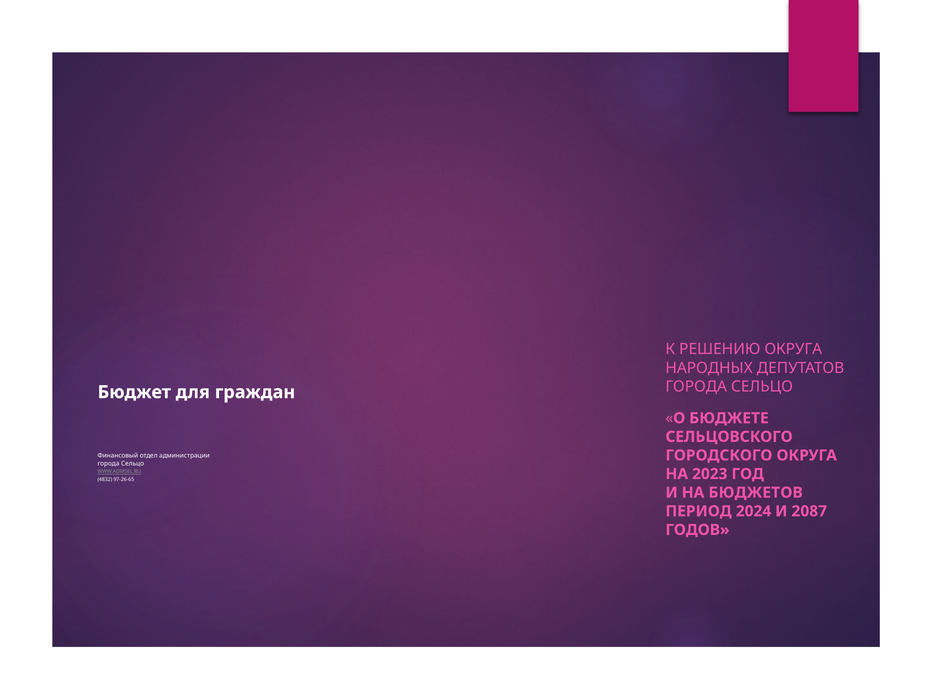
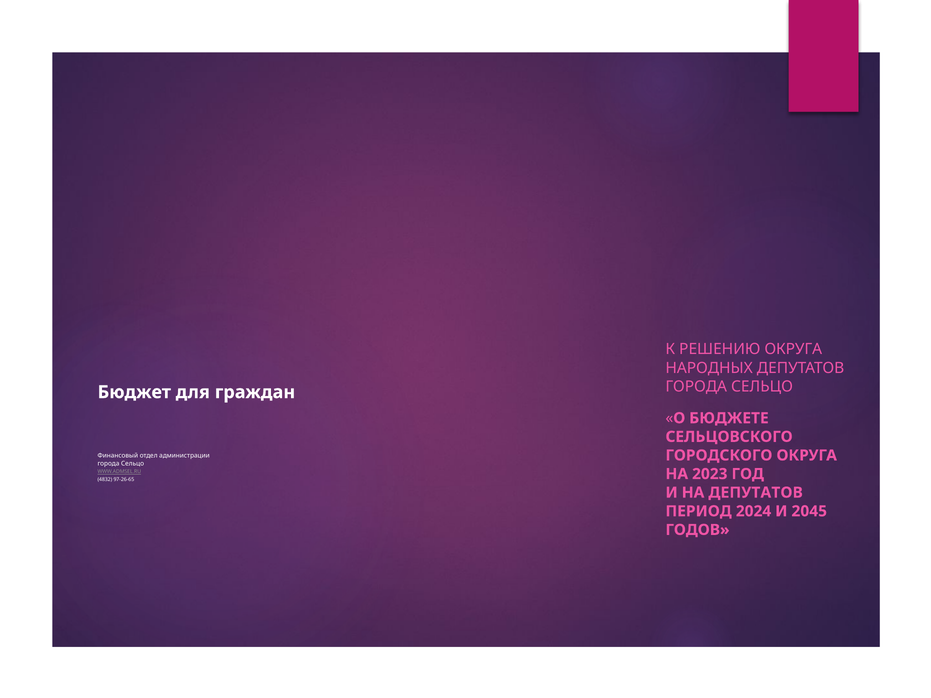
НА БЮДЖЕТОВ: БЮДЖЕТОВ -> ДЕПУТАТОВ (756, 493)
2087: 2087 -> 2045 (809, 511)
